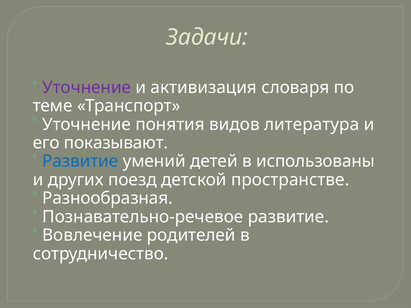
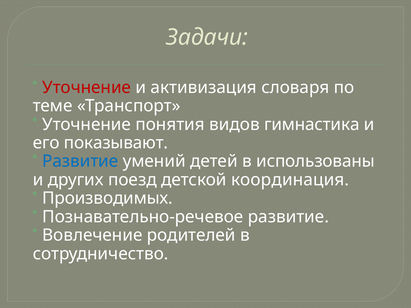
Уточнение colour: purple -> red (87, 87)
литература: литература -> гимнастика (312, 124)
пространстве: пространстве -> координация (290, 180)
Разнообразная: Разнообразная -> Производимых (107, 198)
